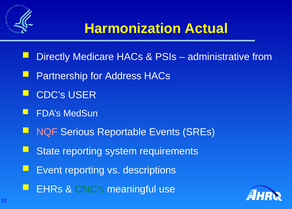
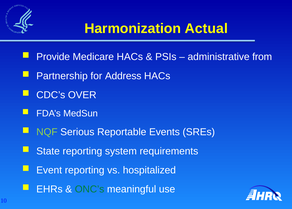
Directly: Directly -> Provide (53, 57)
USER: USER -> OVER (82, 95)
NQF colour: pink -> light green (47, 132)
descriptions: descriptions -> hospitalized (149, 170)
